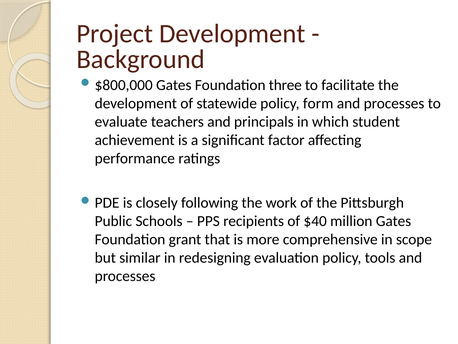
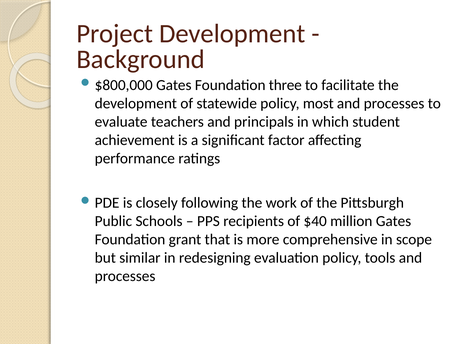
form: form -> most (318, 103)
